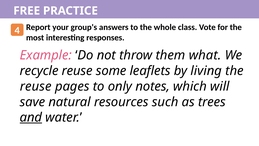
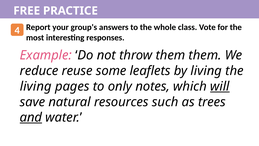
them what: what -> them (205, 55)
recycle: recycle -> reduce (39, 71)
reuse: reuse -> living (36, 86)
will underline: none -> present (220, 86)
